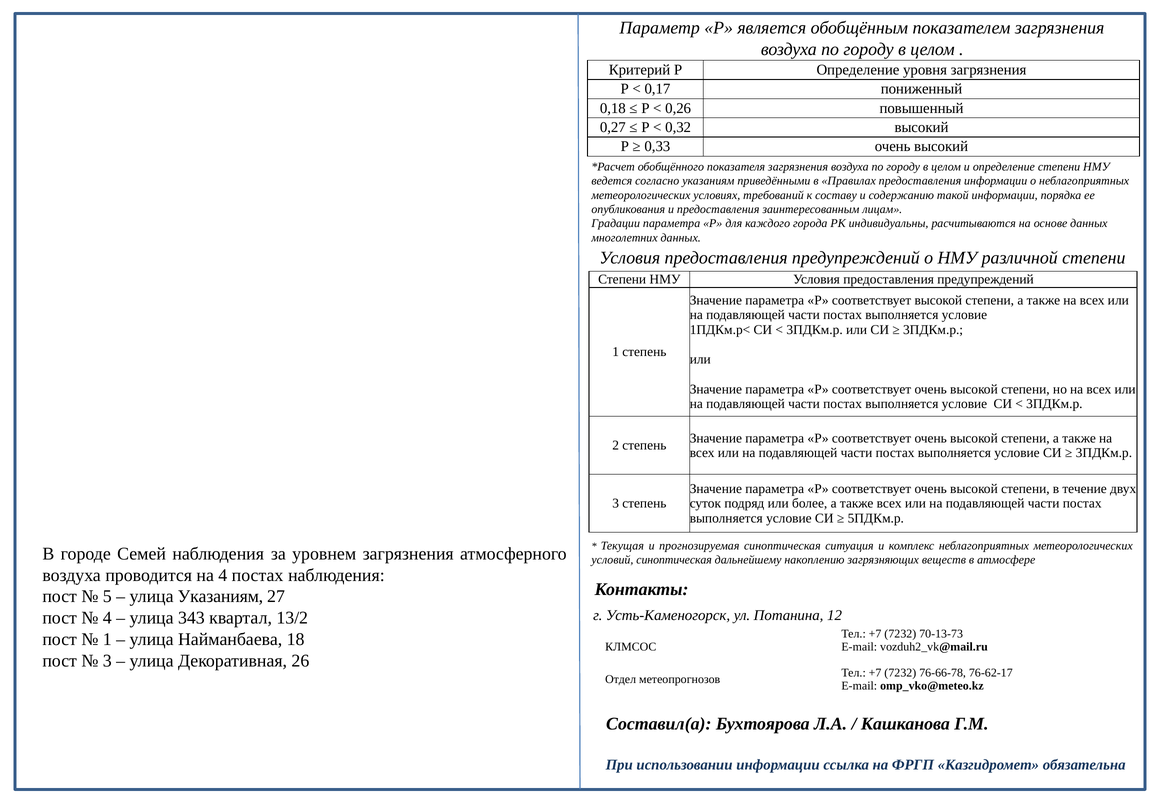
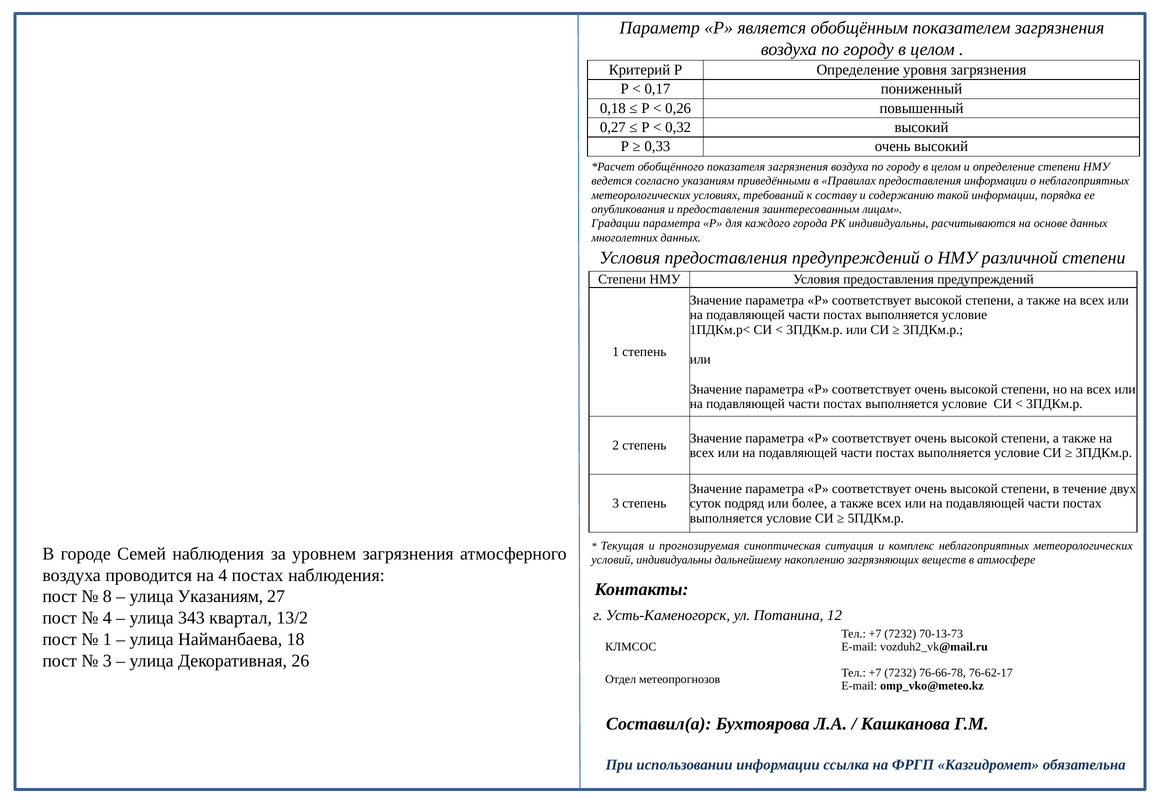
условий синоптическая: синоптическая -> индивидуальны (674, 560)
5: 5 -> 8 (107, 597)
